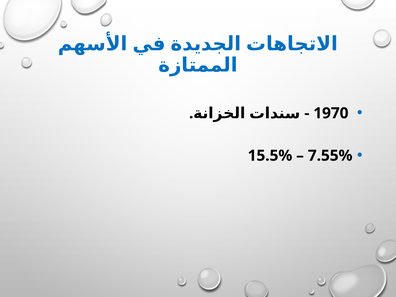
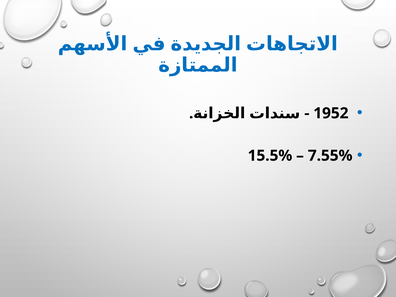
1970: 1970 -> 1952 (331, 113)
